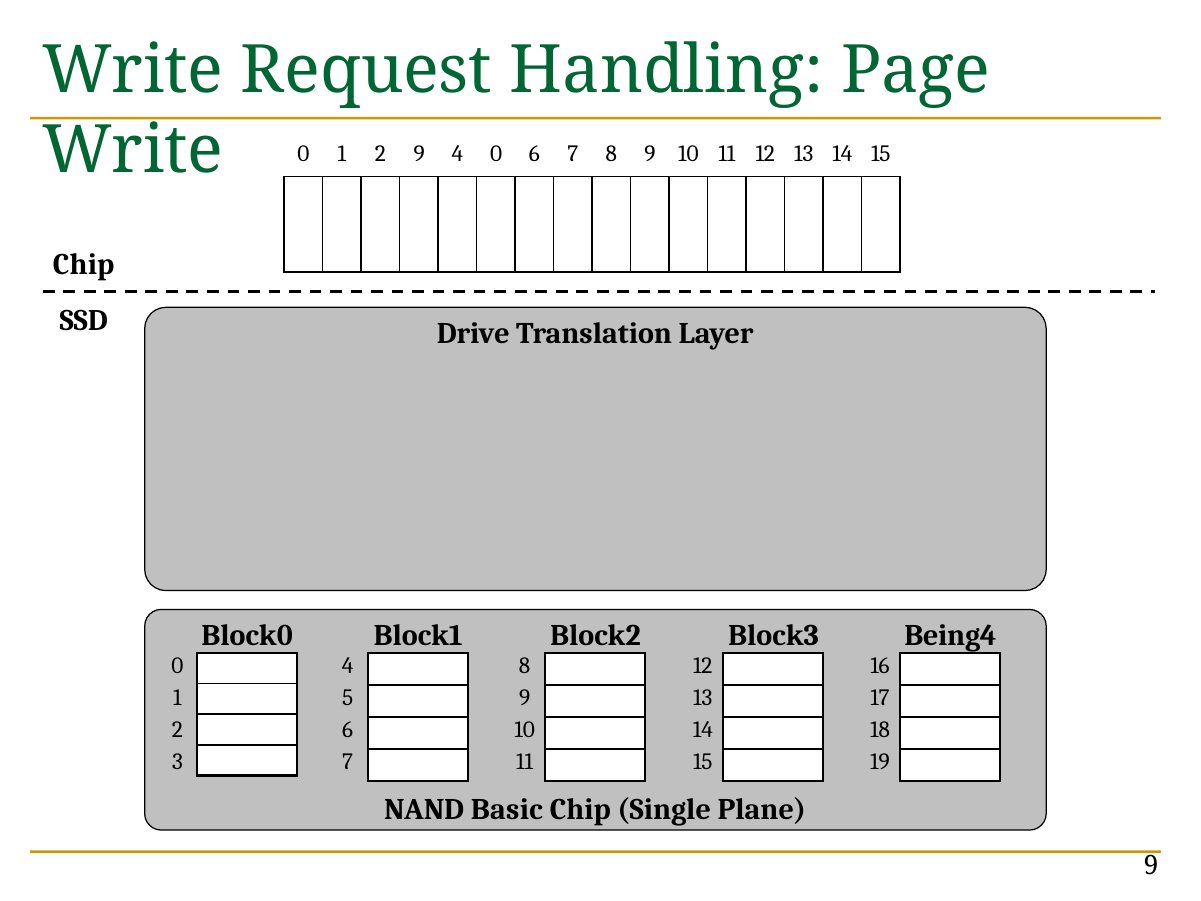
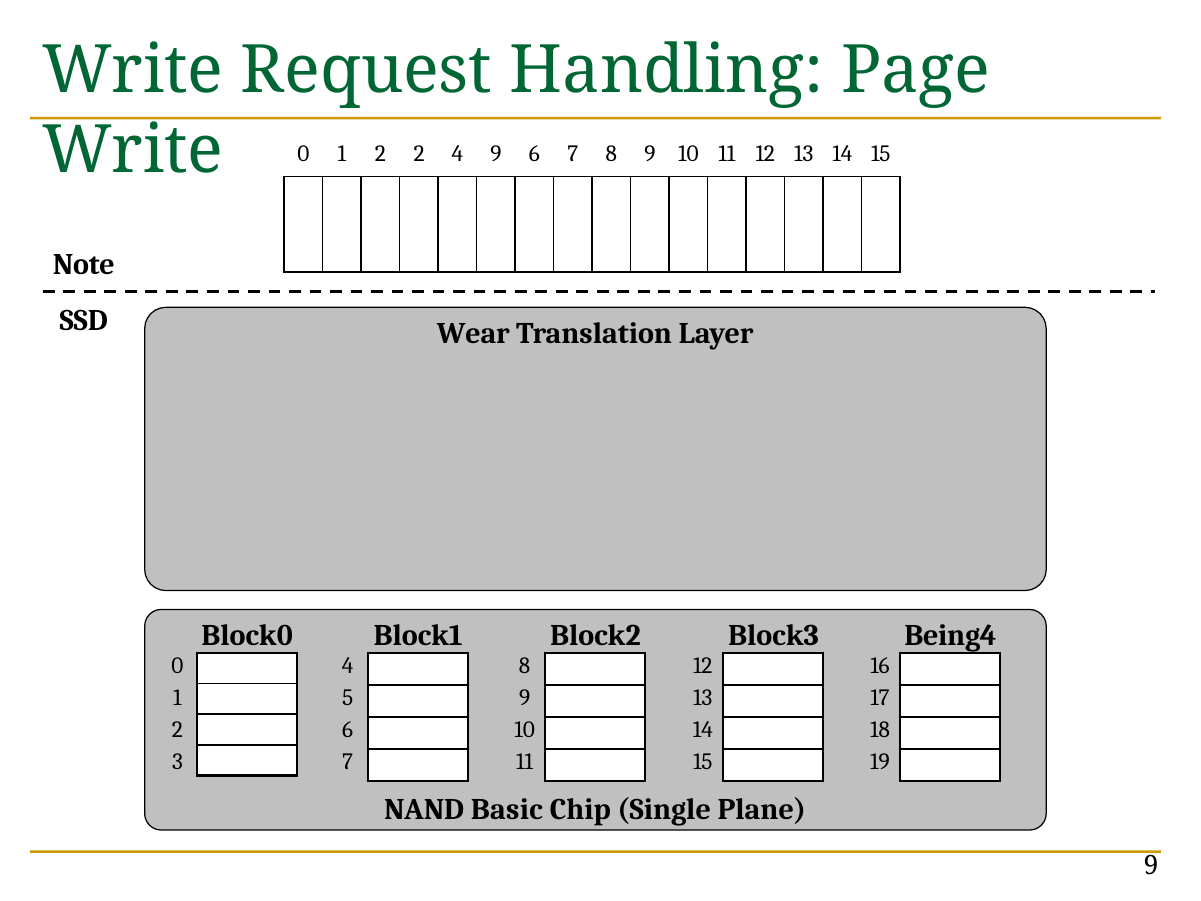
2 9: 9 -> 2 (419, 154)
4 0: 0 -> 9 (496, 154)
Chip: Chip -> Note (84, 265)
Drive: Drive -> Wear (473, 334)
